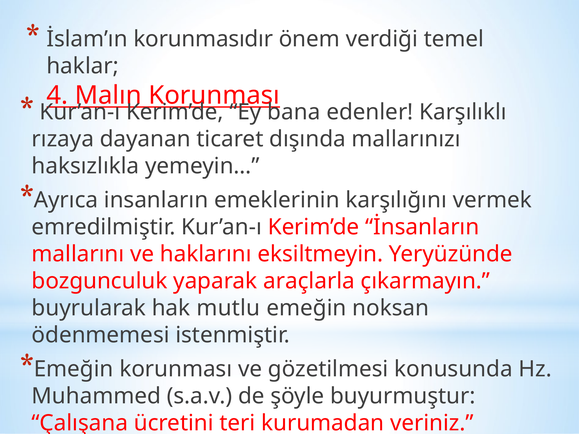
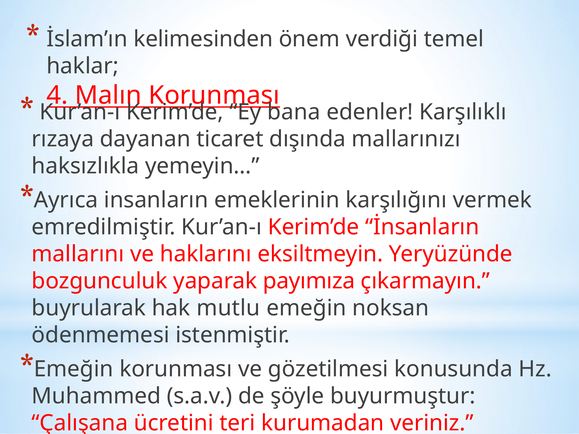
korunmasıdır: korunmasıdır -> kelimesinden (203, 39)
araçlarla: araçlarla -> payımıza (309, 281)
